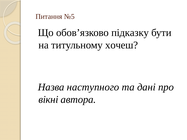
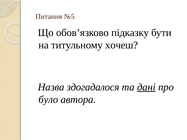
наступного: наступного -> здогадалося (93, 87)
дані underline: none -> present (146, 87)
вікні: вікні -> було (48, 100)
